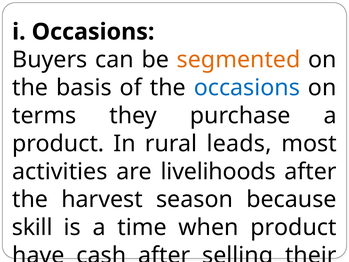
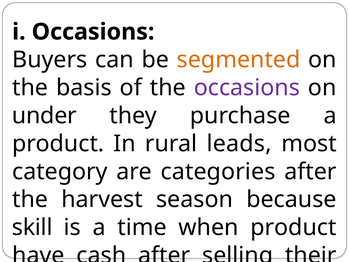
occasions colour: blue -> purple (247, 88)
terms: terms -> under (44, 116)
activities: activities -> category (60, 171)
livelihoods: livelihoods -> categories (218, 171)
